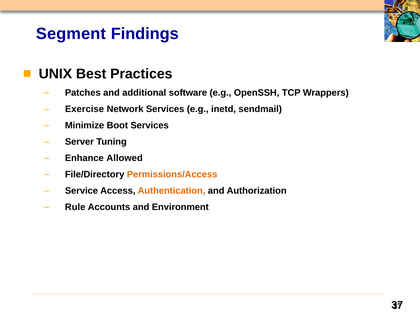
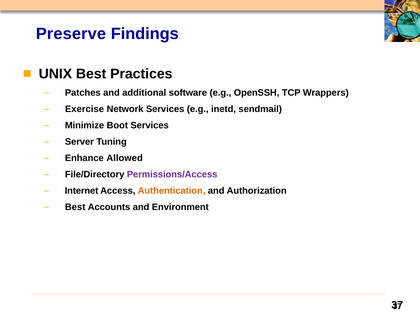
Segment: Segment -> Preserve (71, 34)
Permissions/Access colour: orange -> purple (172, 175)
Service: Service -> Internet (82, 191)
Rule: Rule -> Best (75, 207)
